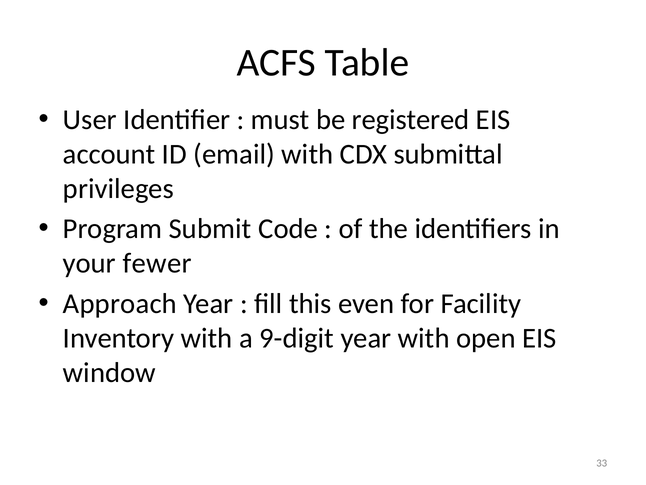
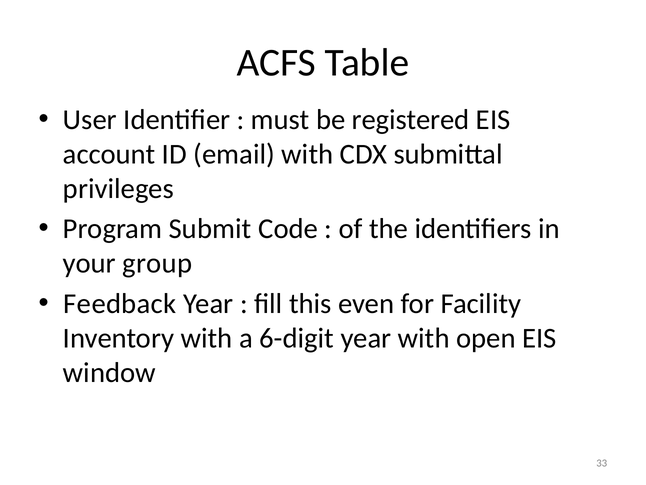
fewer: fewer -> group (157, 263)
Approach: Approach -> Feedback (120, 303)
9-digit: 9-digit -> 6-digit (297, 338)
